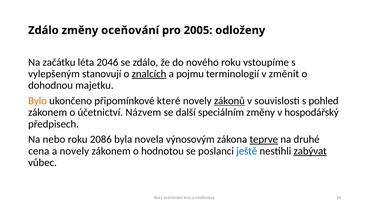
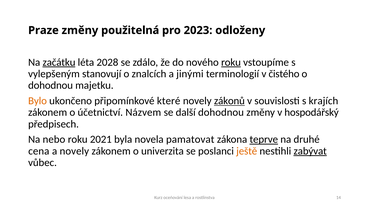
Zdálo: Zdálo -> Praze (43, 30)
oceňování: oceňování -> použitelná (130, 30)
2005: 2005 -> 2023 (198, 30)
začátku underline: none -> present (59, 62)
2046: 2046 -> 2028 (107, 62)
roku underline: none -> present (231, 62)
znalcích underline: present -> none (149, 74)
pojmu: pojmu -> jinými (190, 74)
změnit: změnit -> čistého (284, 74)
pohled: pohled -> krajích (323, 101)
další speciálním: speciálním -> dohodnou (221, 113)
2086: 2086 -> 2021 (101, 140)
výnosovým: výnosovým -> pamatovat (190, 140)
hodnotou: hodnotou -> univerzita (162, 151)
ještě colour: blue -> orange (247, 151)
